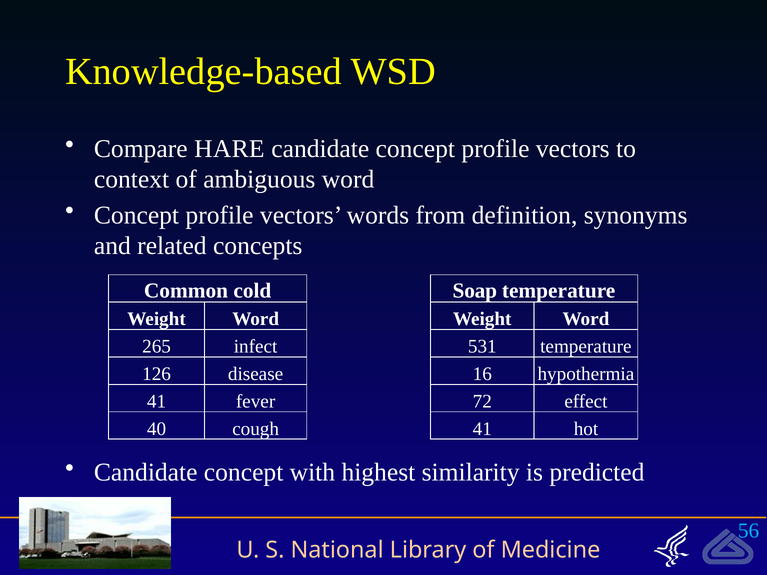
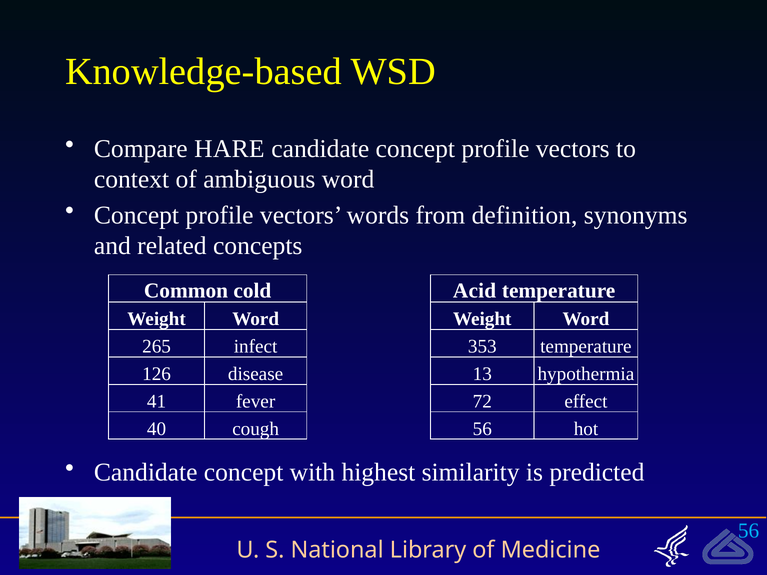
Soap: Soap -> Acid (475, 291)
531: 531 -> 353 (482, 347)
16: 16 -> 13 (482, 374)
cough 41: 41 -> 56 (482, 429)
